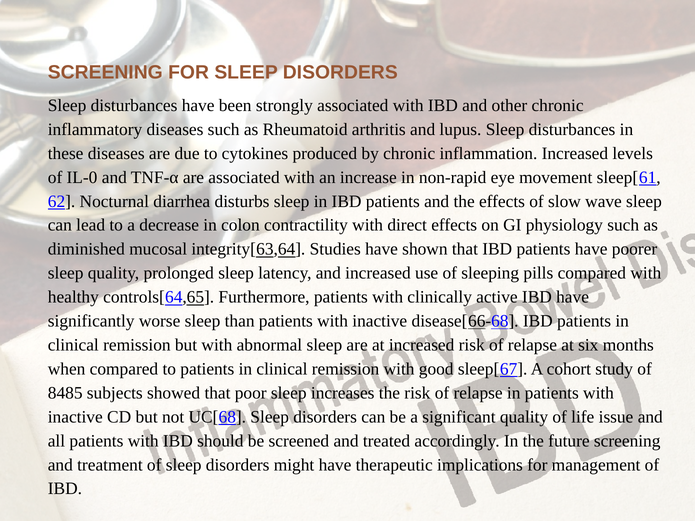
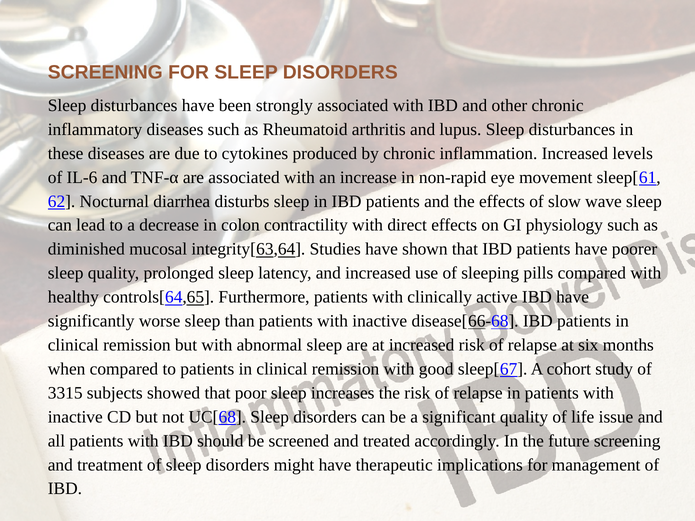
IL-0: IL-0 -> IL-6 (82, 177)
8485: 8485 -> 3315 (65, 393)
